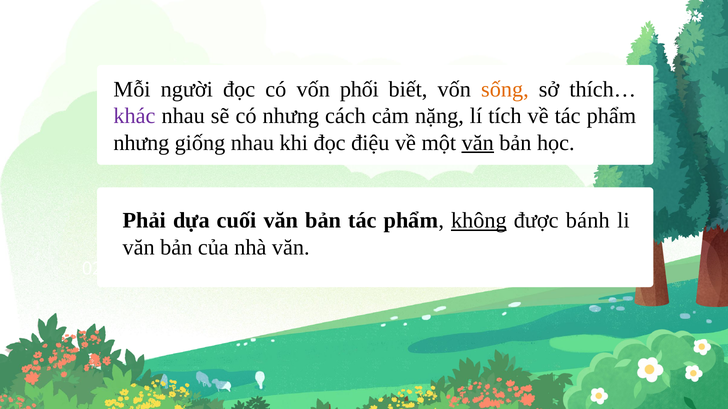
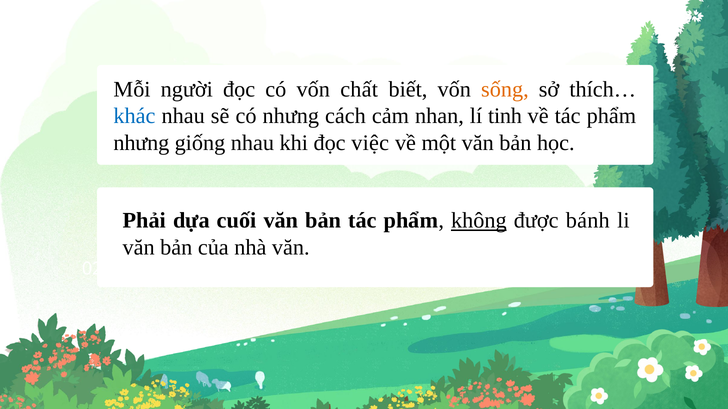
phối: phối -> chất (359, 90)
khác colour: purple -> blue (134, 116)
nặng: nặng -> nhan (439, 116)
tích: tích -> tinh (505, 116)
điệu: điệu -> việc (370, 143)
văn underline: present -> none (478, 143)
